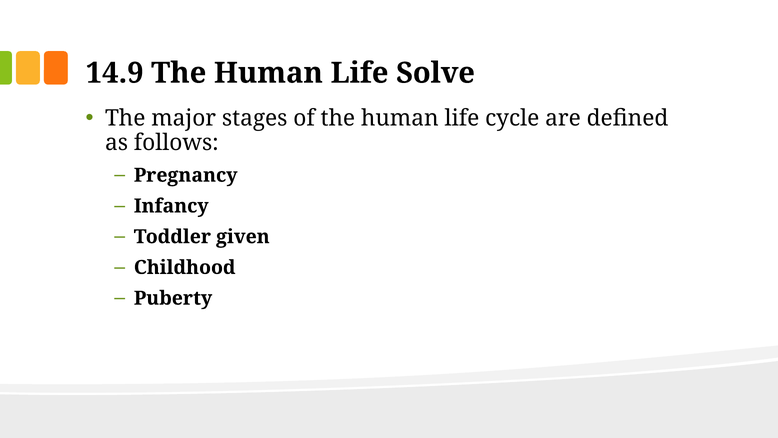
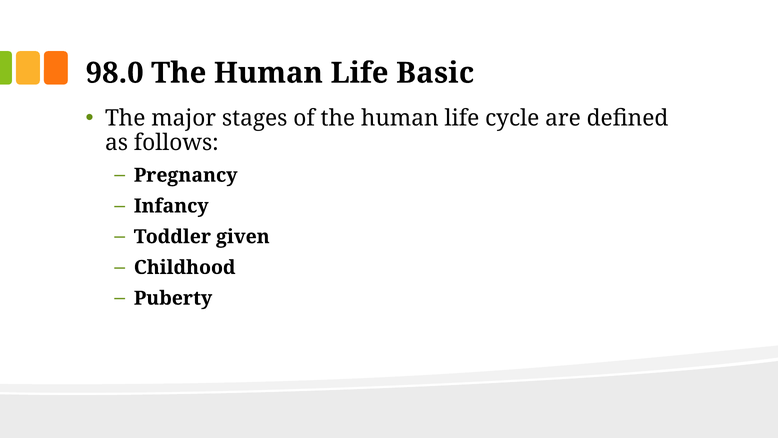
14.9: 14.9 -> 98.0 (115, 73)
Solve: Solve -> Basic (435, 73)
